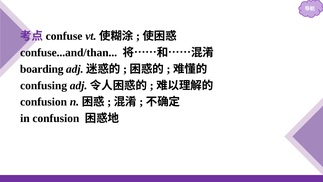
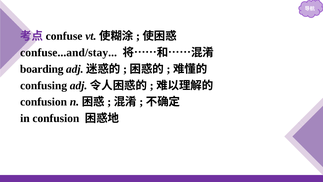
confuse...and/than: confuse...and/than -> confuse...and/stay (69, 53)
